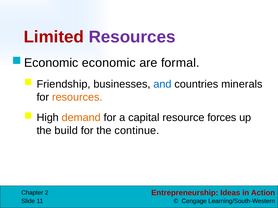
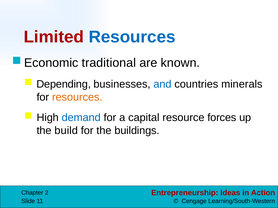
Resources colour: purple -> blue (132, 37)
economic: economic -> traditional (109, 63)
formal: formal -> known (180, 63)
Friendship: Friendship -> Depending (64, 84)
demand colour: orange -> blue (81, 118)
continue: continue -> buildings (137, 131)
